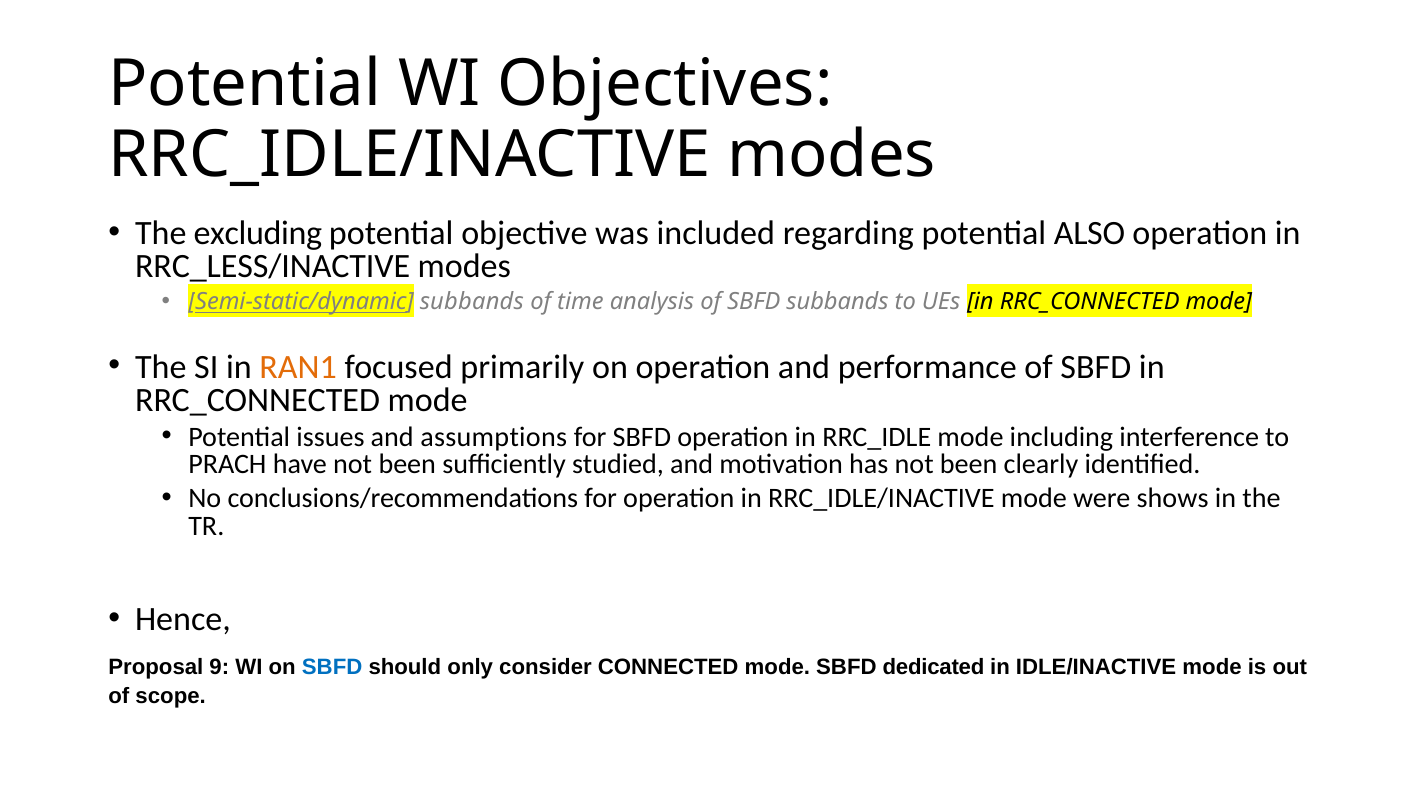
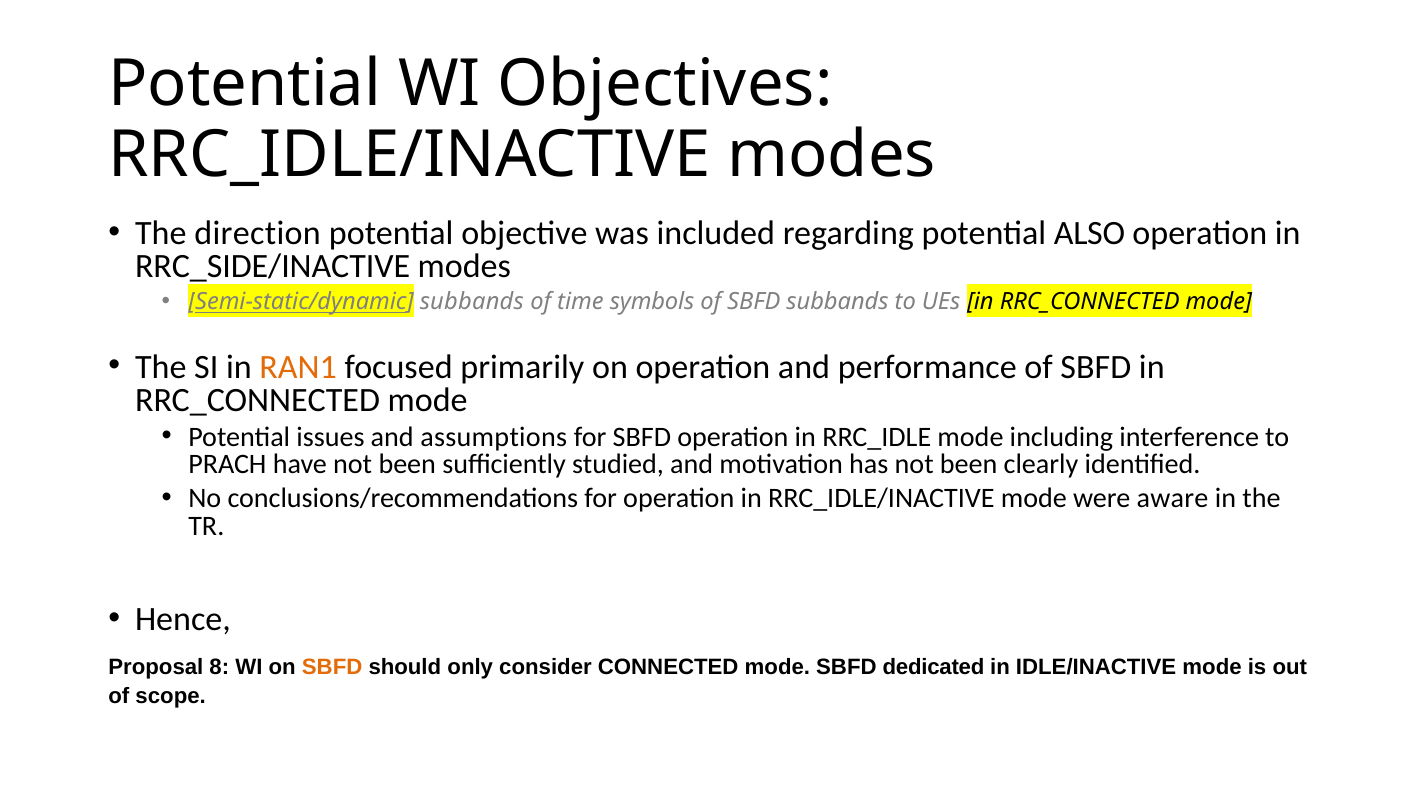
excluding: excluding -> direction (258, 234)
RRC_LESS/INACTIVE: RRC_LESS/INACTIVE -> RRC_SIDE/INACTIVE (273, 267)
analysis: analysis -> symbols (652, 302)
shows: shows -> aware (1172, 498)
9: 9 -> 8 (219, 667)
SBFD colour: blue -> orange (332, 667)
